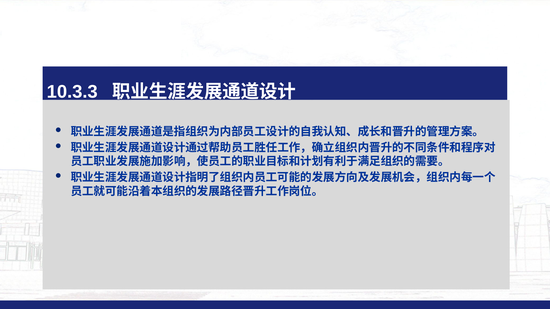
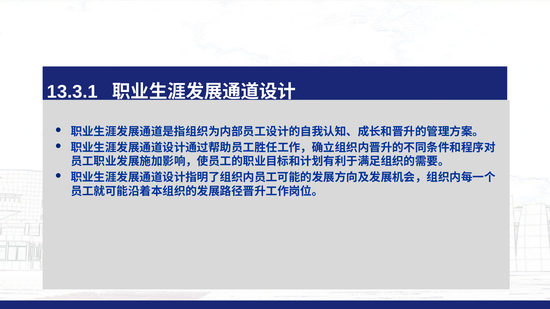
10.3.3: 10.3.3 -> 13.3.1 (72, 92)
